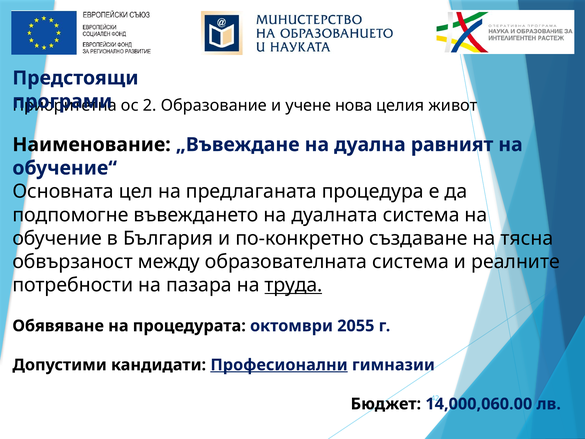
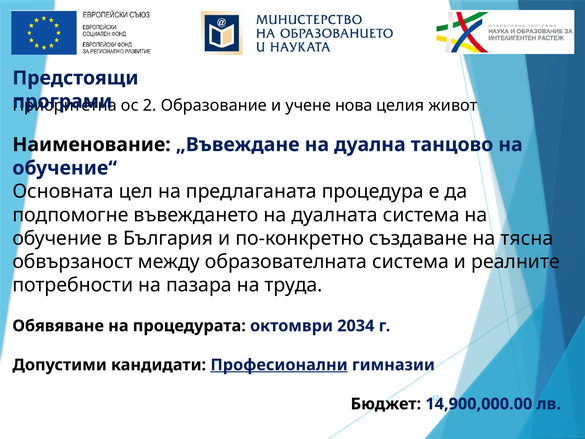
равният: равният -> танцово (452, 145)
труда underline: present -> none (293, 285)
2055: 2055 -> 2034 (356, 326)
14,000,060.00: 14,000,060.00 -> 14,900,000.00 (479, 404)
